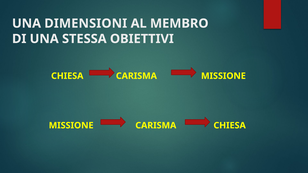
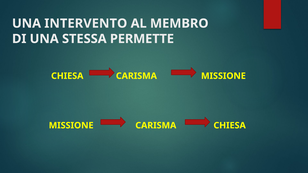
DIMENSIONI: DIMENSIONI -> INTERVENTO (86, 23)
OBIETTIVI: OBIETTIVI -> PERMETTE (142, 39)
